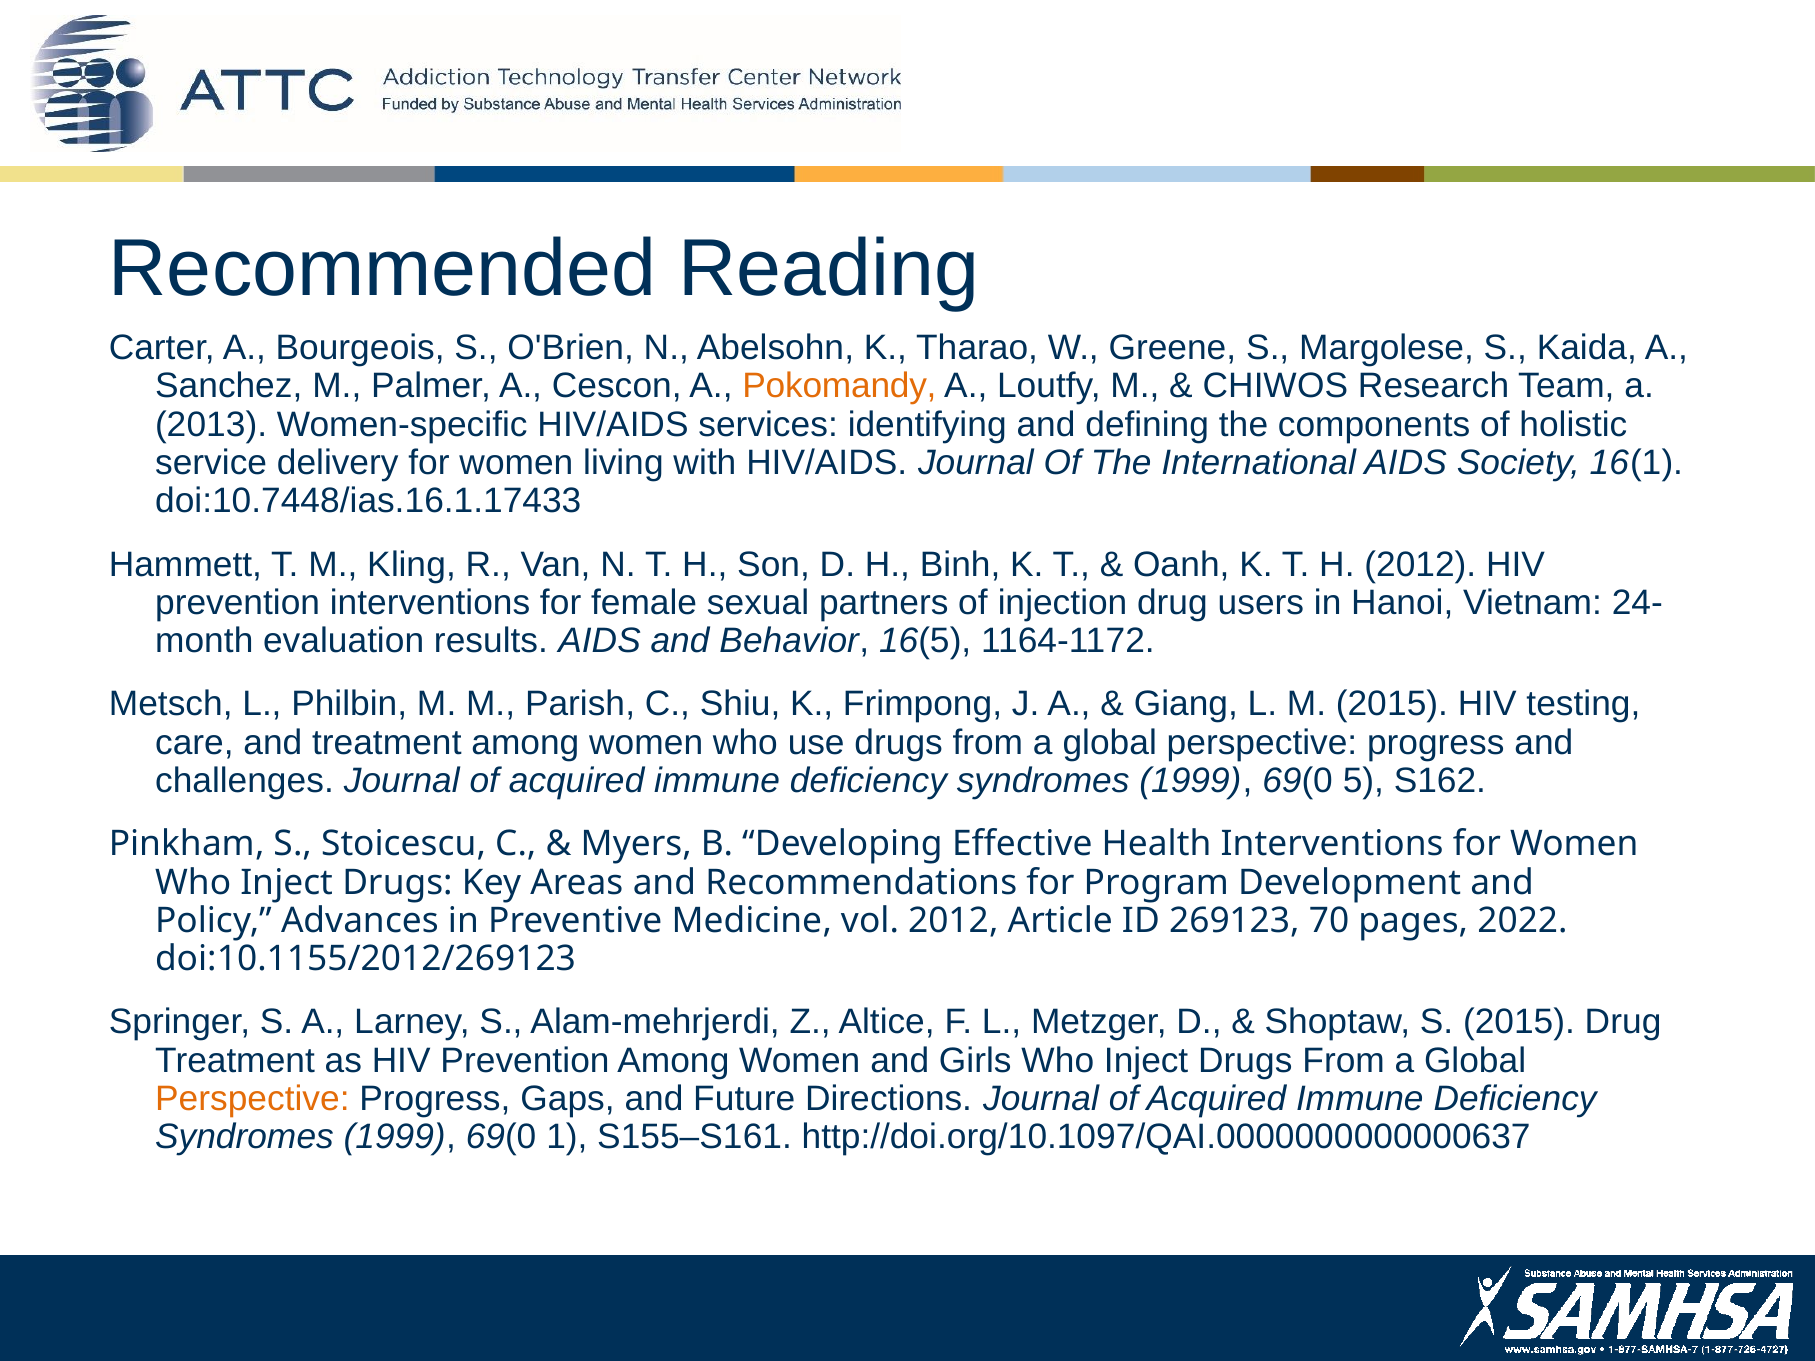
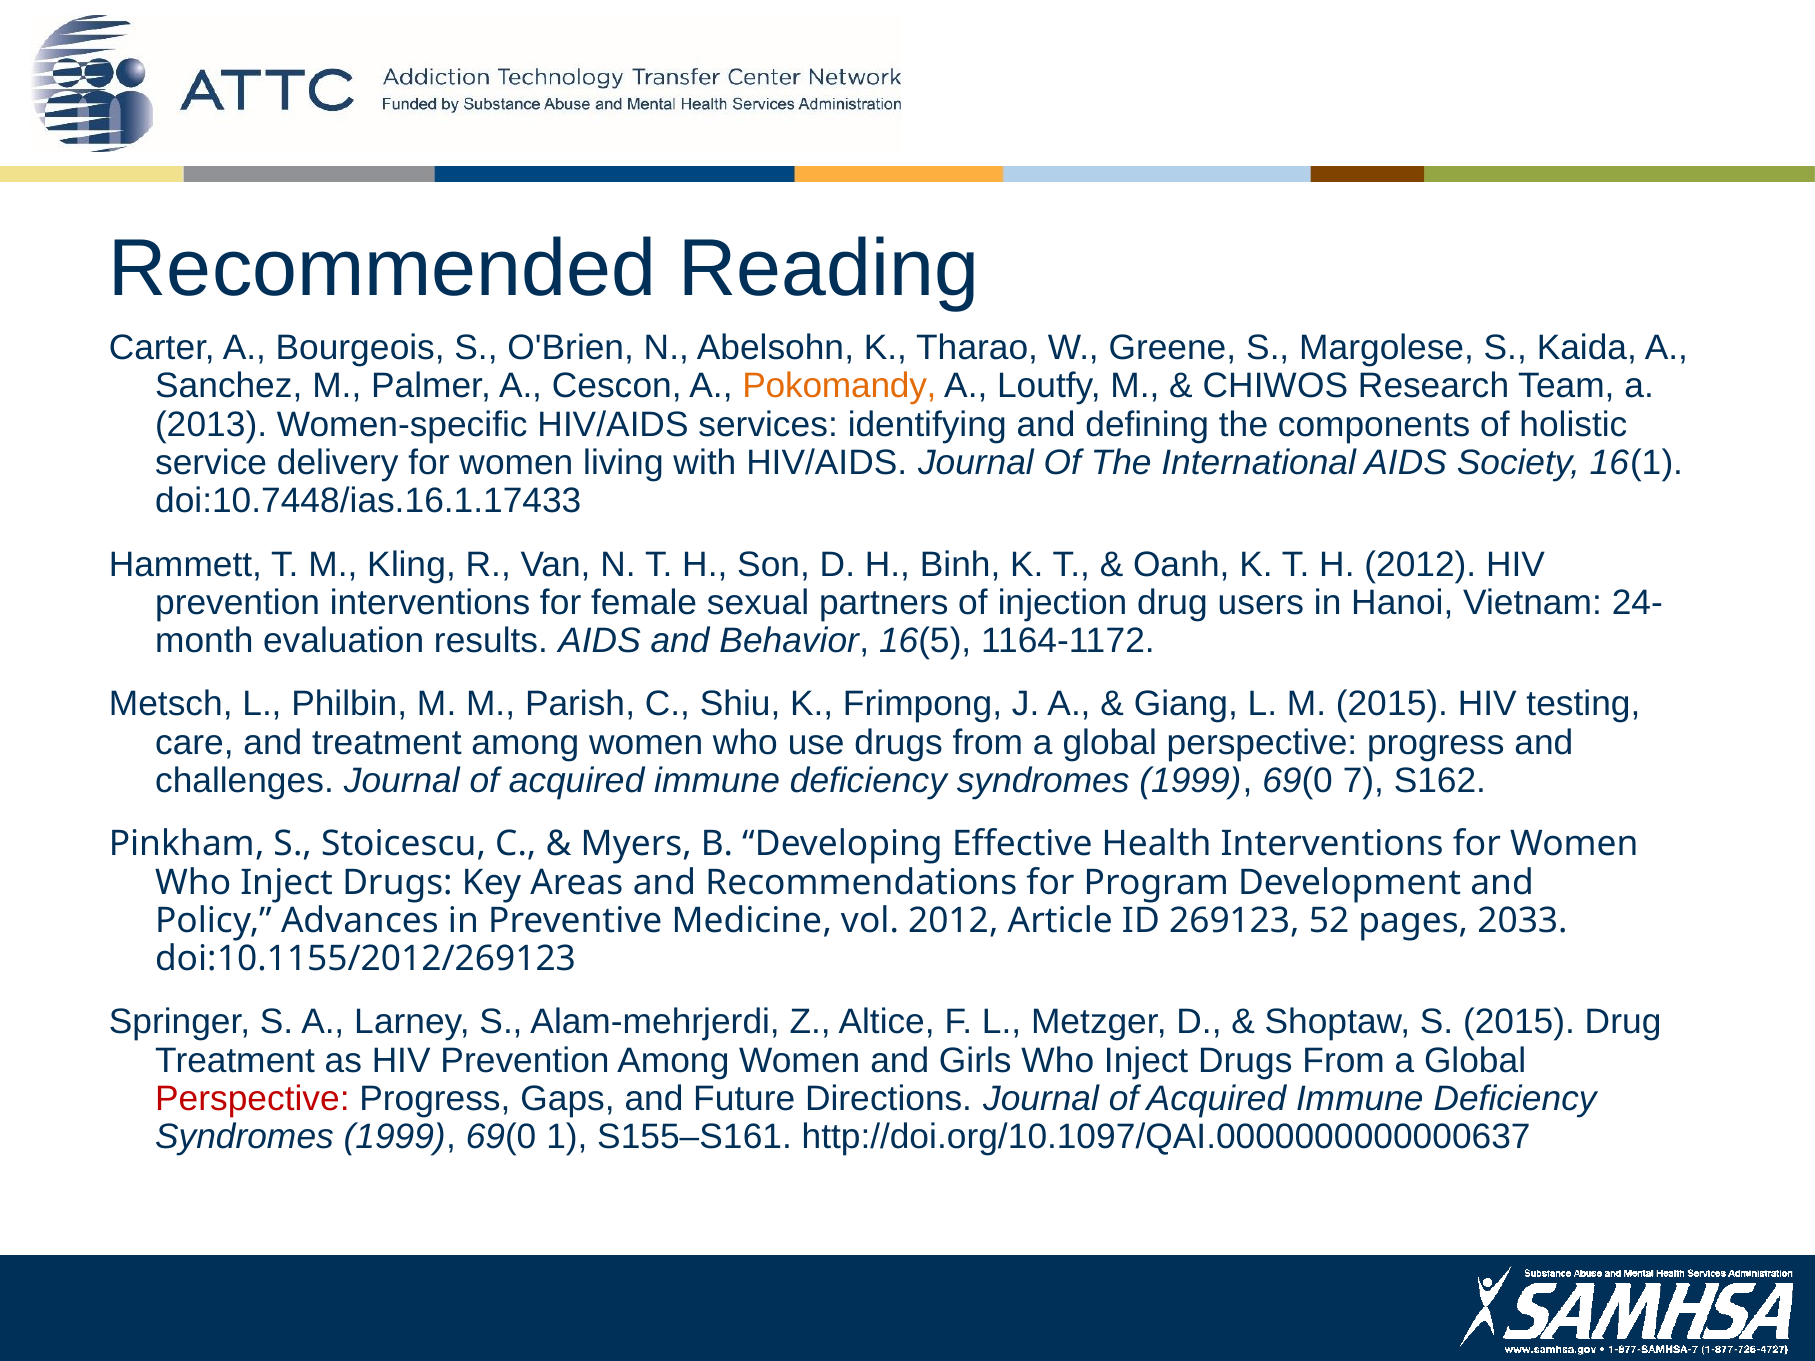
5: 5 -> 7 (1363, 781)
70: 70 -> 52 (1329, 921)
2022: 2022 -> 2033 (1523, 921)
Perspective colour: orange -> red (252, 1099)
